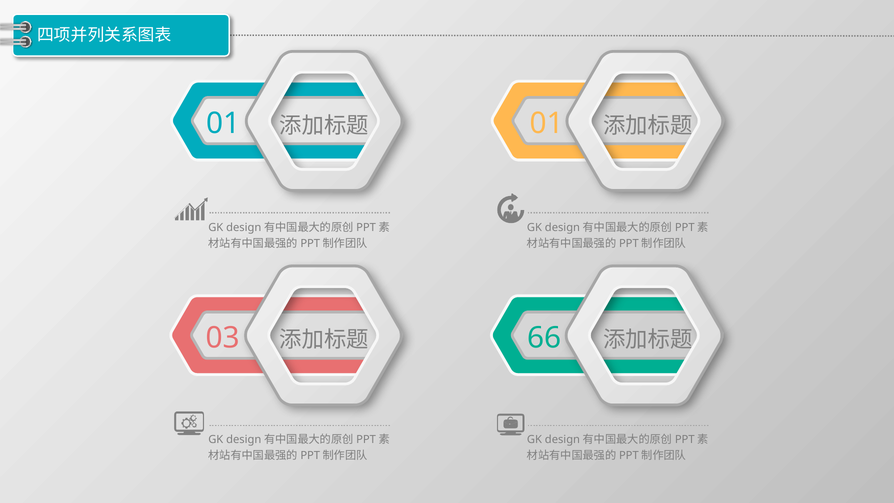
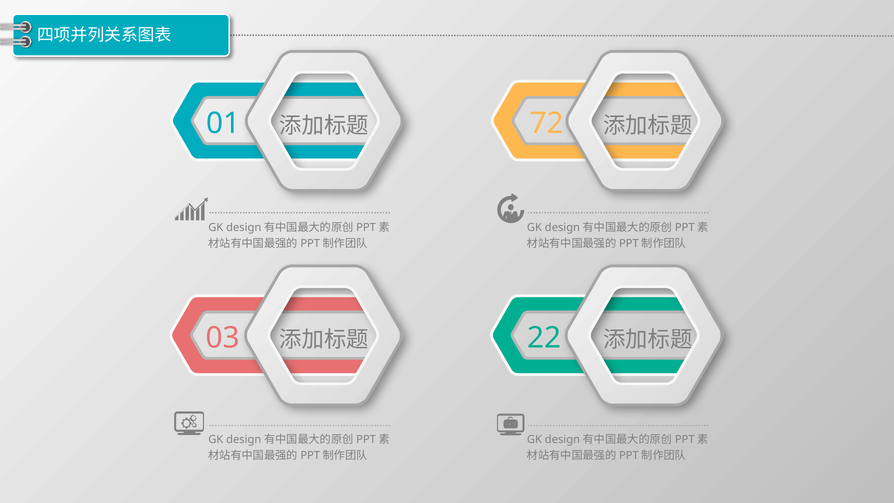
01 01: 01 -> 72 (547, 123)
66: 66 -> 22 (544, 338)
